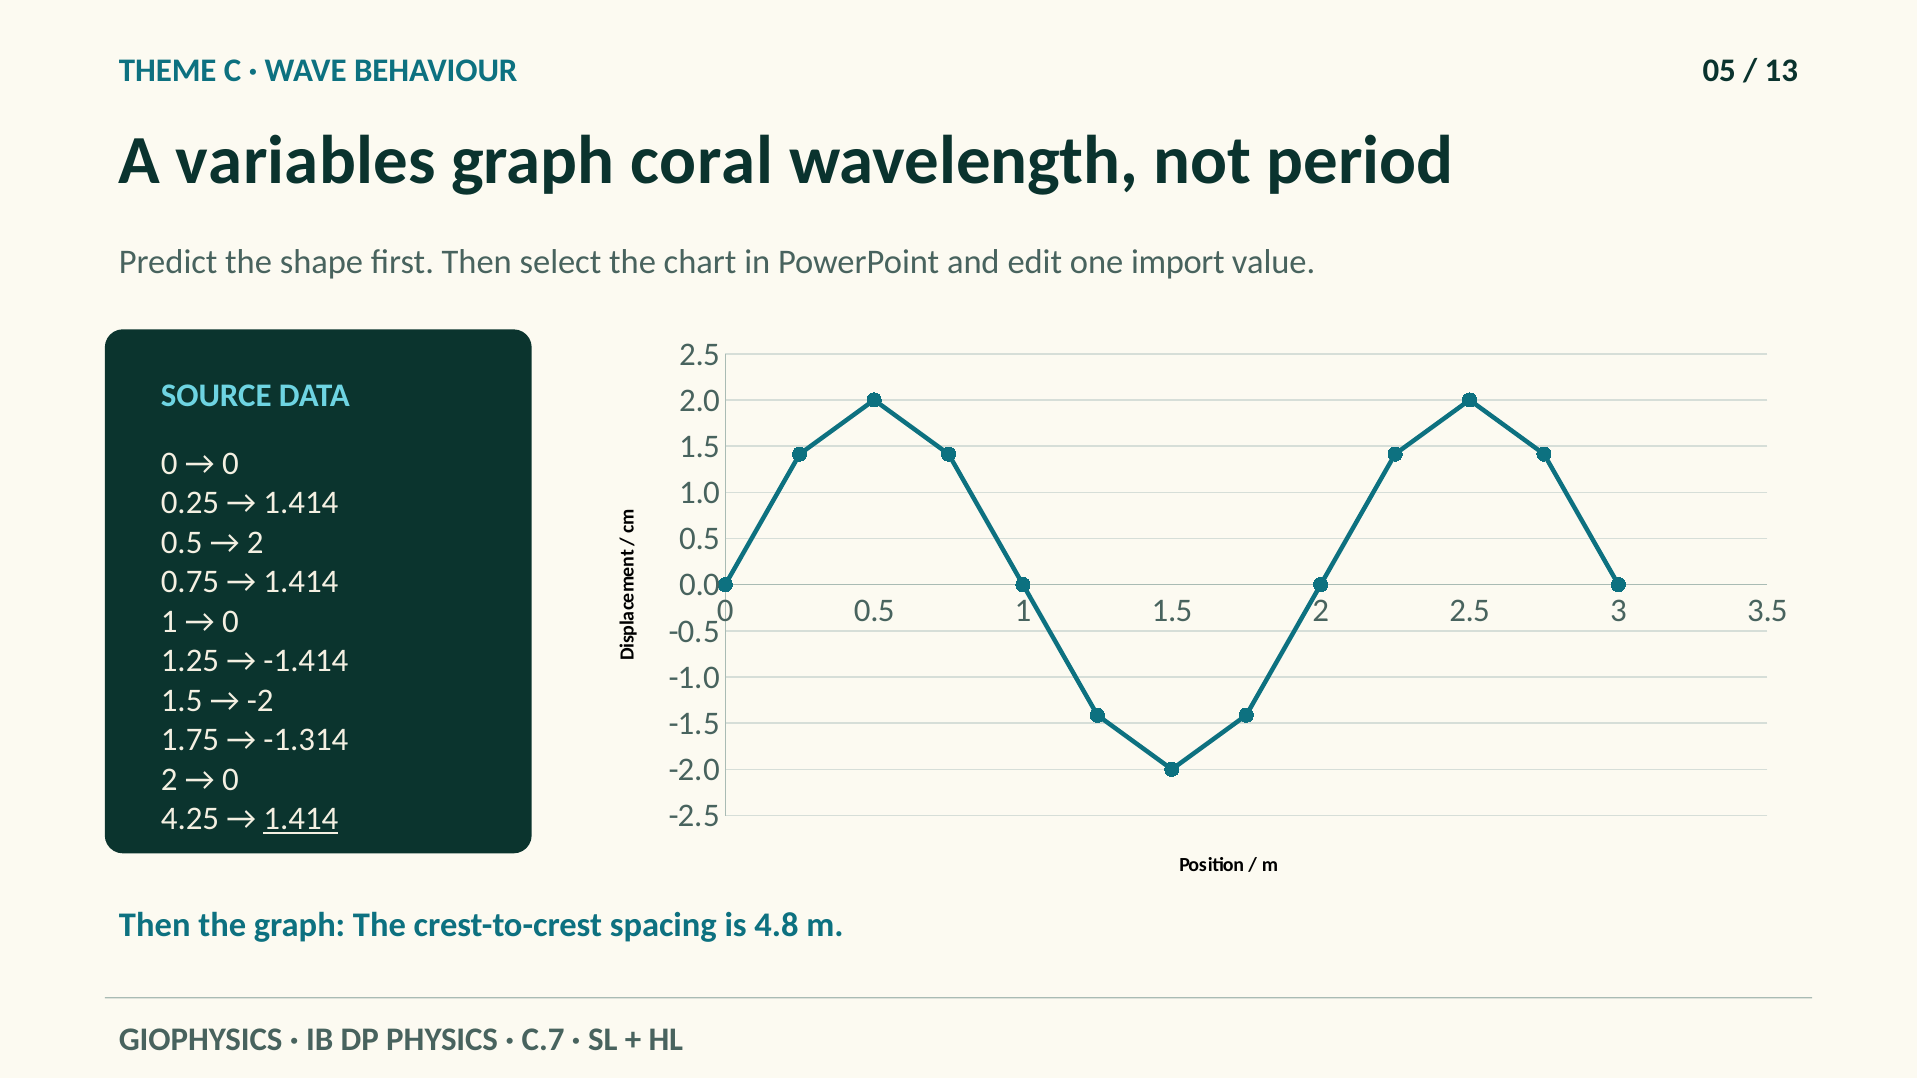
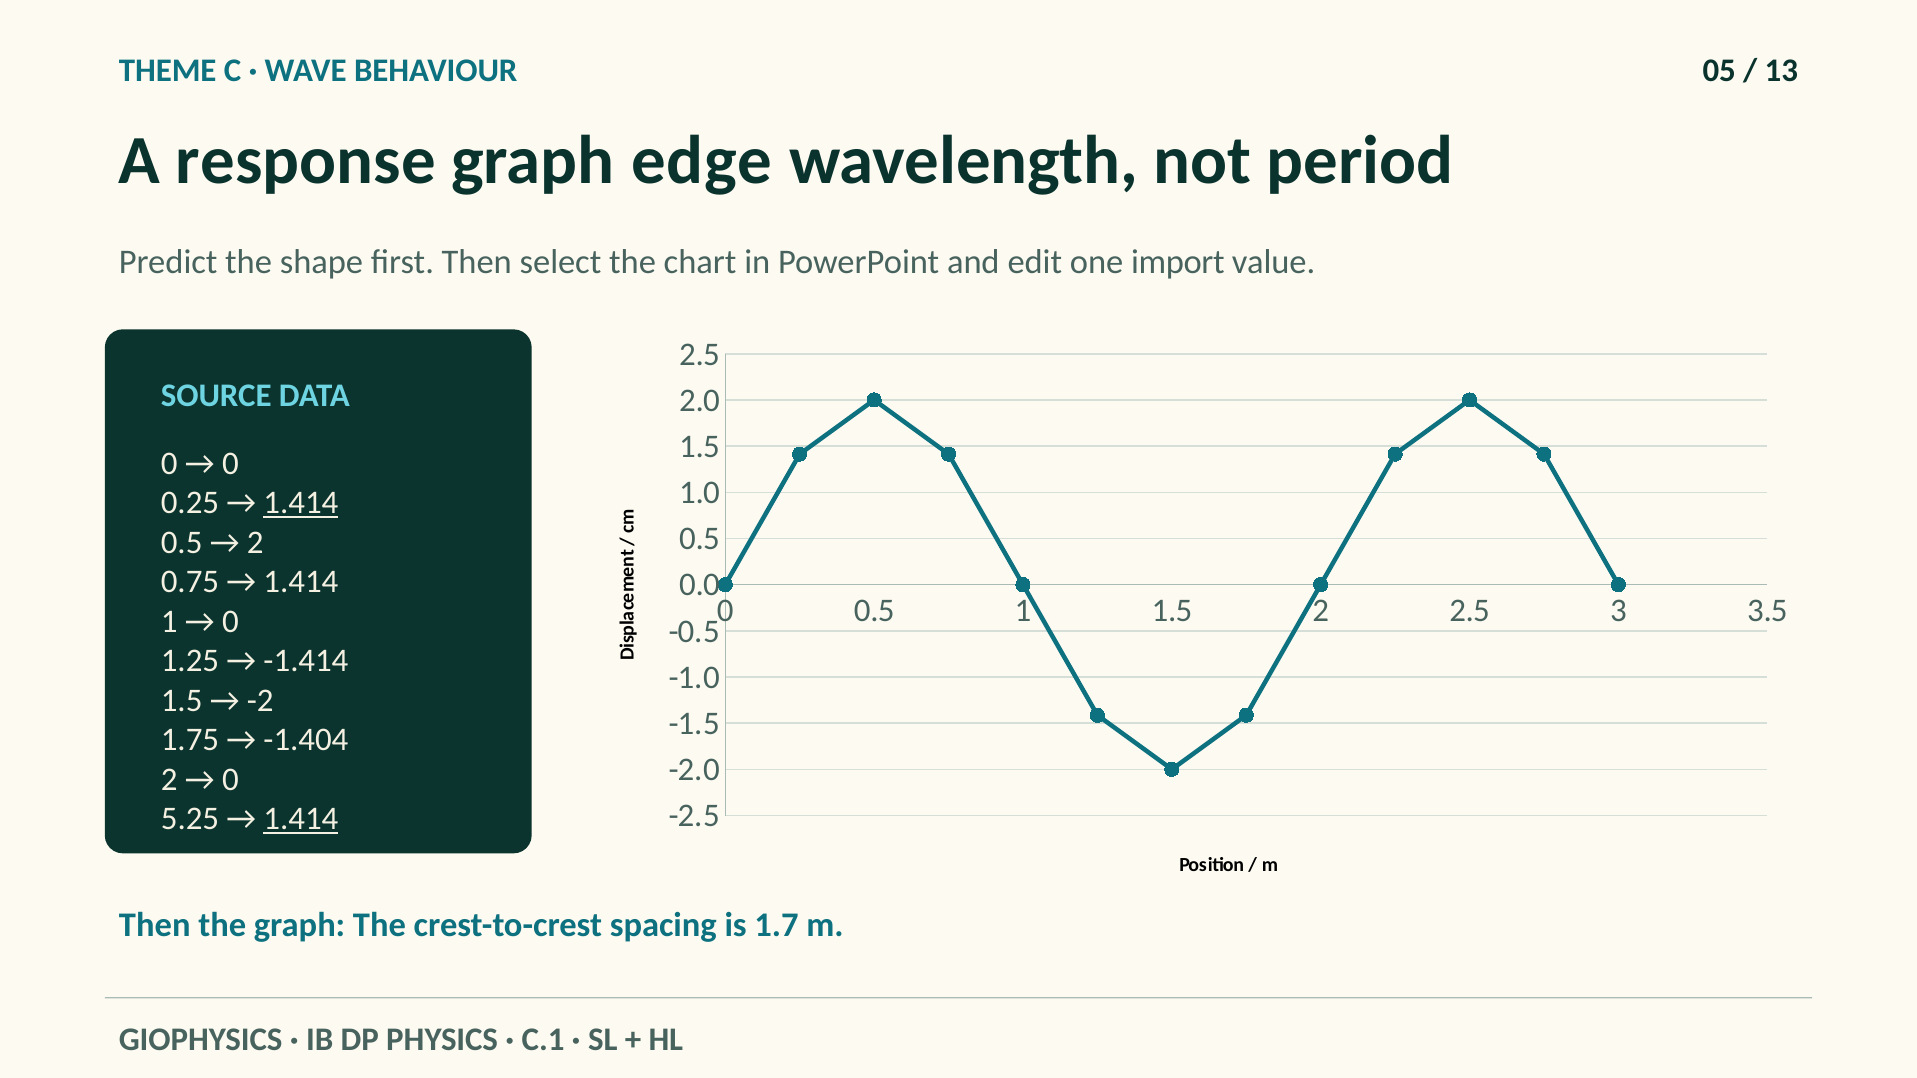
variables: variables -> response (306, 161)
coral: coral -> edge (702, 161)
1.414 underline: none -> present (301, 503)
-1.314: -1.314 -> -1.404 (306, 740)
4.25: 4.25 -> 5.25 (190, 819)
4.8: 4.8 -> 1.7 (777, 926)
C.7: C.7 -> C.1 (543, 1040)
